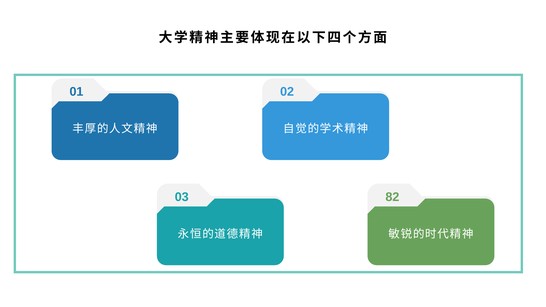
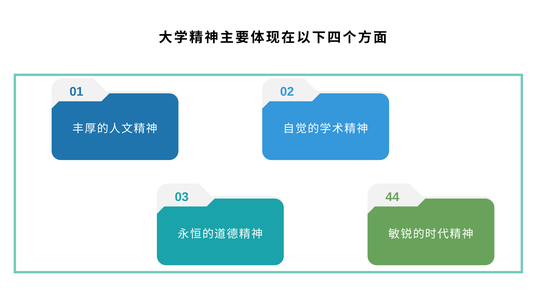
82: 82 -> 44 (392, 197)
